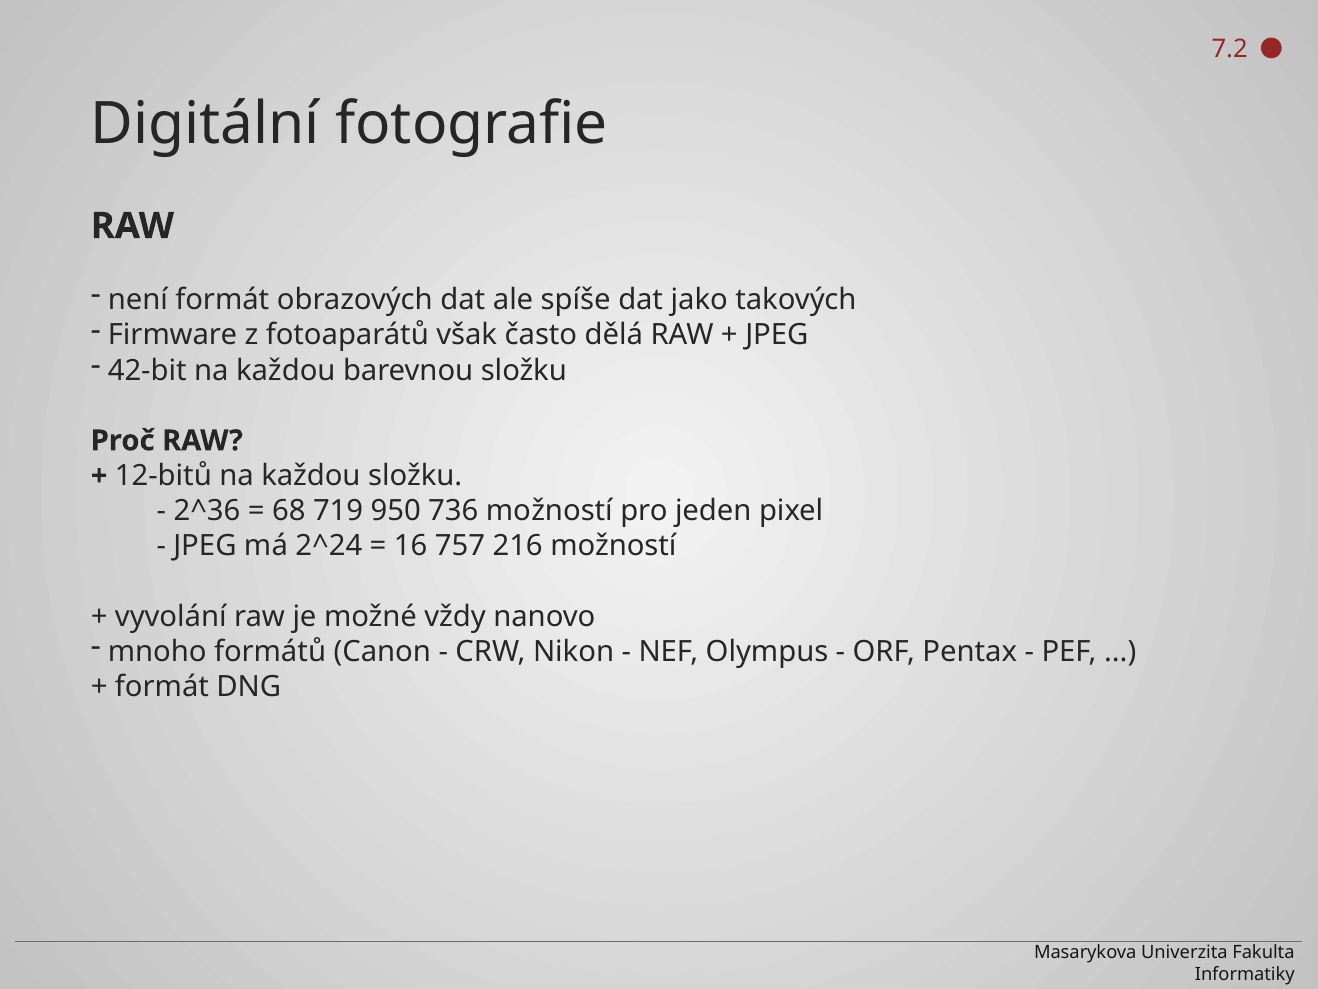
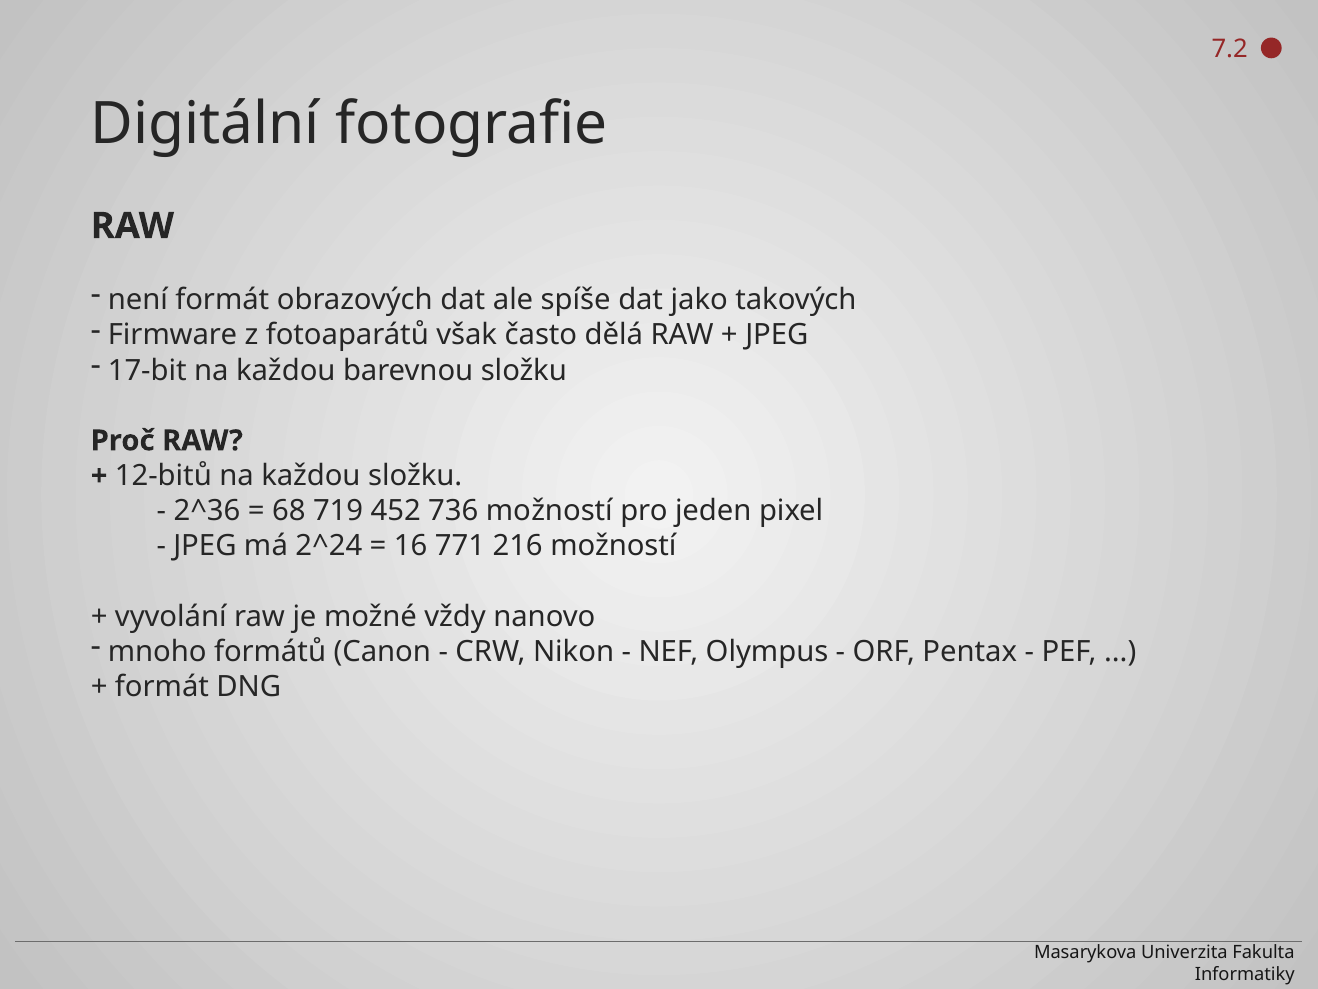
42-bit: 42-bit -> 17-bit (147, 370)
950: 950 -> 452 (396, 511)
757: 757 -> 771 (460, 546)
